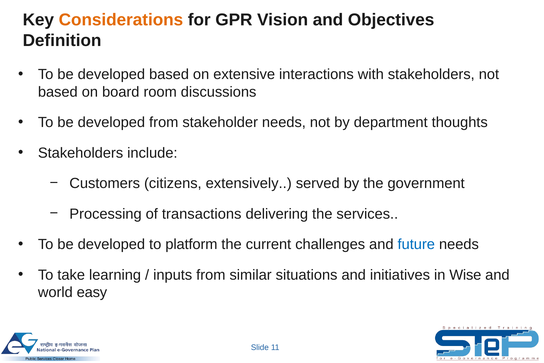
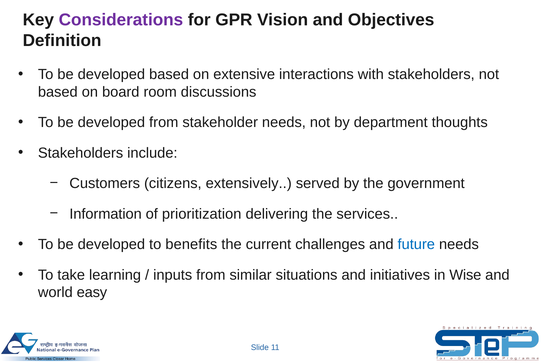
Considerations colour: orange -> purple (121, 20)
Processing: Processing -> Information (106, 214)
transactions: transactions -> prioritization (202, 214)
platform: platform -> benefits (191, 244)
